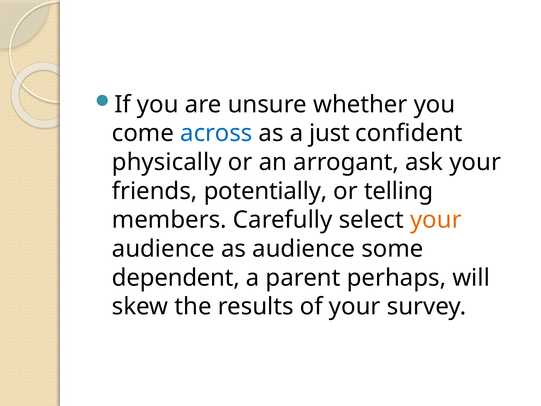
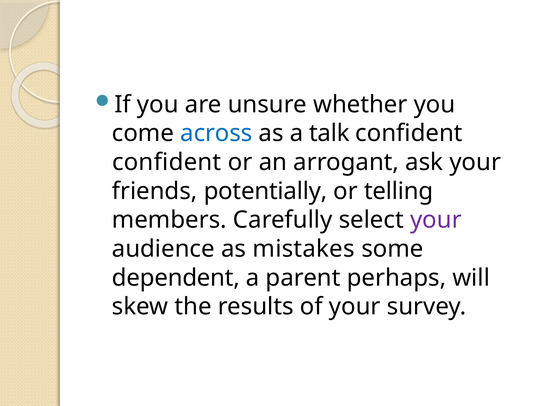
just: just -> talk (329, 133)
physically: physically -> confident (167, 162)
your colour: orange -> purple (436, 220)
as audience: audience -> mistakes (304, 249)
